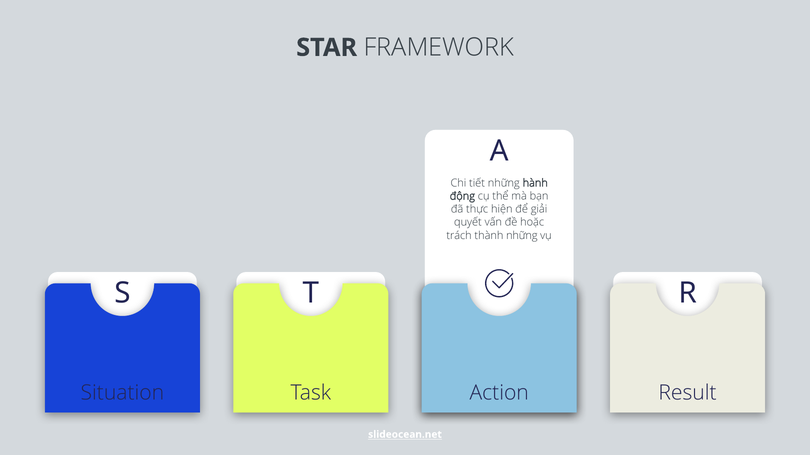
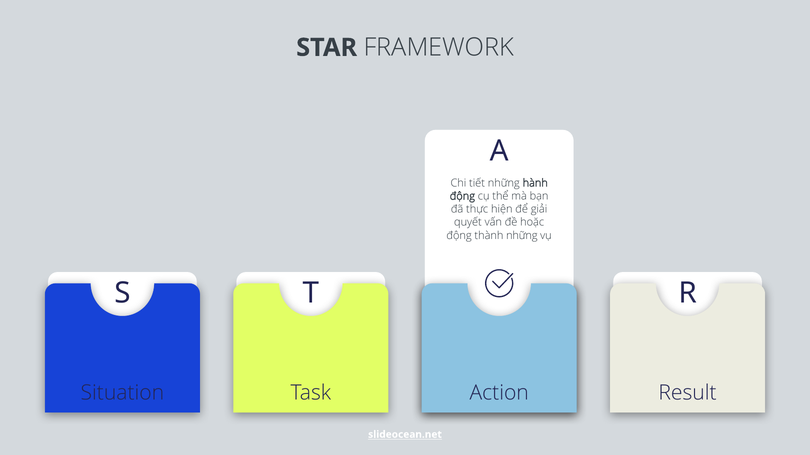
trách: trách -> động (459, 236)
